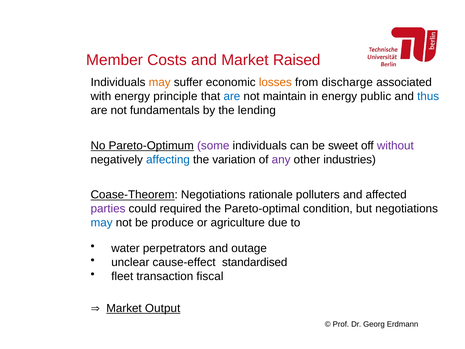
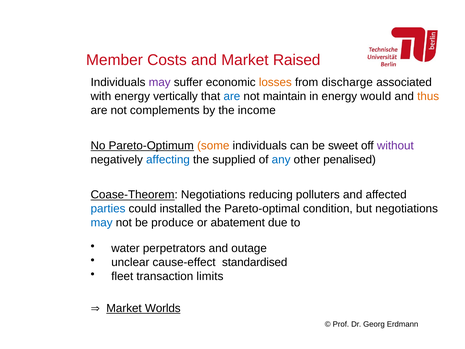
may colour: orange -> purple (160, 82)
principle: principle -> vertically (175, 96)
public: public -> would (376, 96)
thus colour: blue -> orange (428, 96)
fundamentals: fundamentals -> complements (165, 110)
lending: lending -> income (257, 110)
some colour: purple -> orange (213, 145)
variation: variation -> supplied (234, 159)
any colour: purple -> blue (281, 159)
industries: industries -> penalised (350, 159)
rationale: rationale -> reducing (271, 195)
parties colour: purple -> blue (108, 209)
required: required -> installed (181, 209)
agriculture: agriculture -> abatement (238, 223)
fiscal: fiscal -> limits (210, 276)
Output: Output -> Worlds (163, 308)
